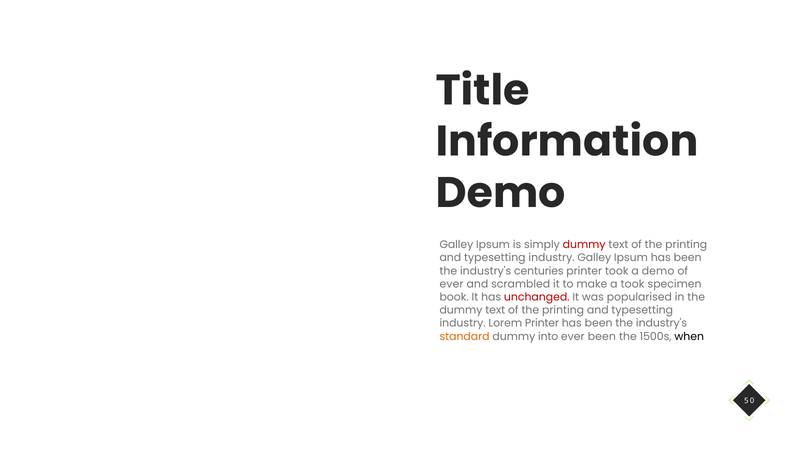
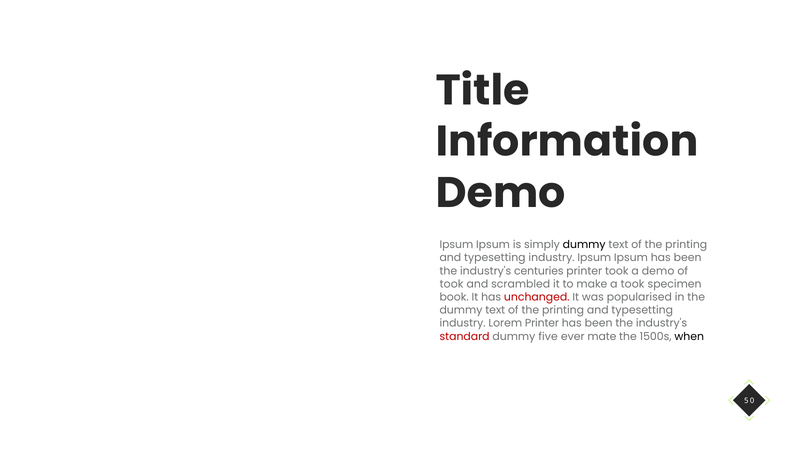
Galley: Galley -> Ipsum (456, 245)
dummy colour: red -> black (584, 245)
industry Galley: Galley -> Ipsum (594, 258)
ever: ever -> took (452, 284)
standard colour: orange -> red (465, 336)
into: into -> five (548, 336)
ever been: been -> mate (602, 336)
